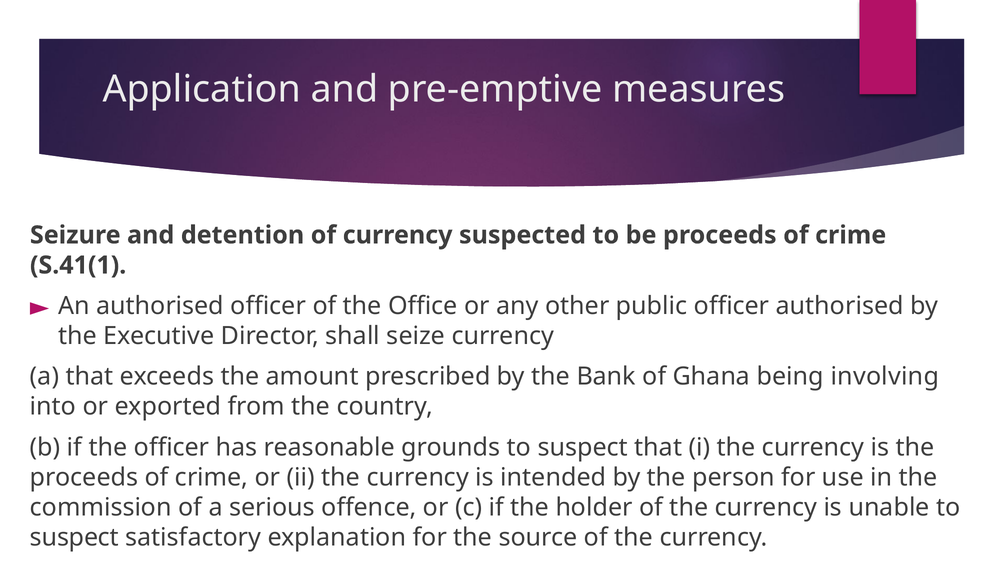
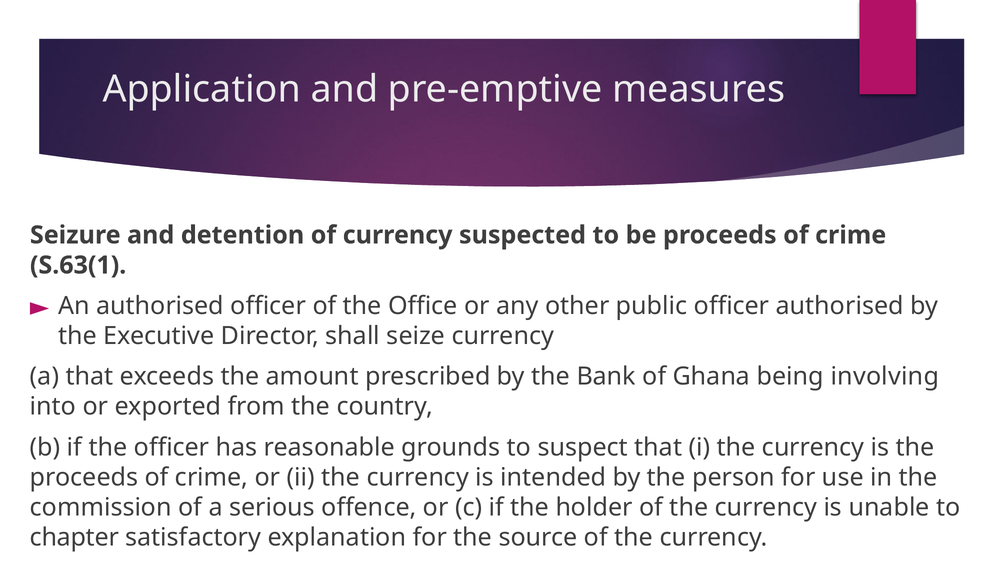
S.41(1: S.41(1 -> S.63(1 (78, 265)
suspect: suspect -> chapter (74, 537)
